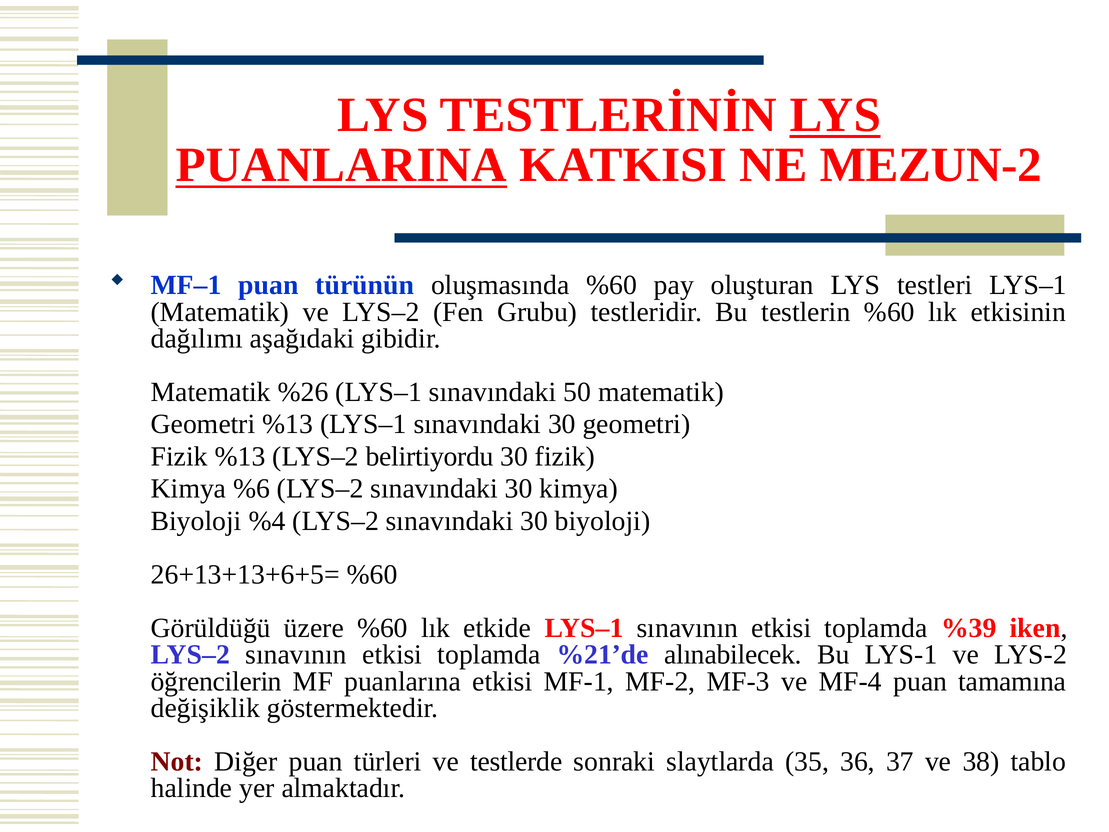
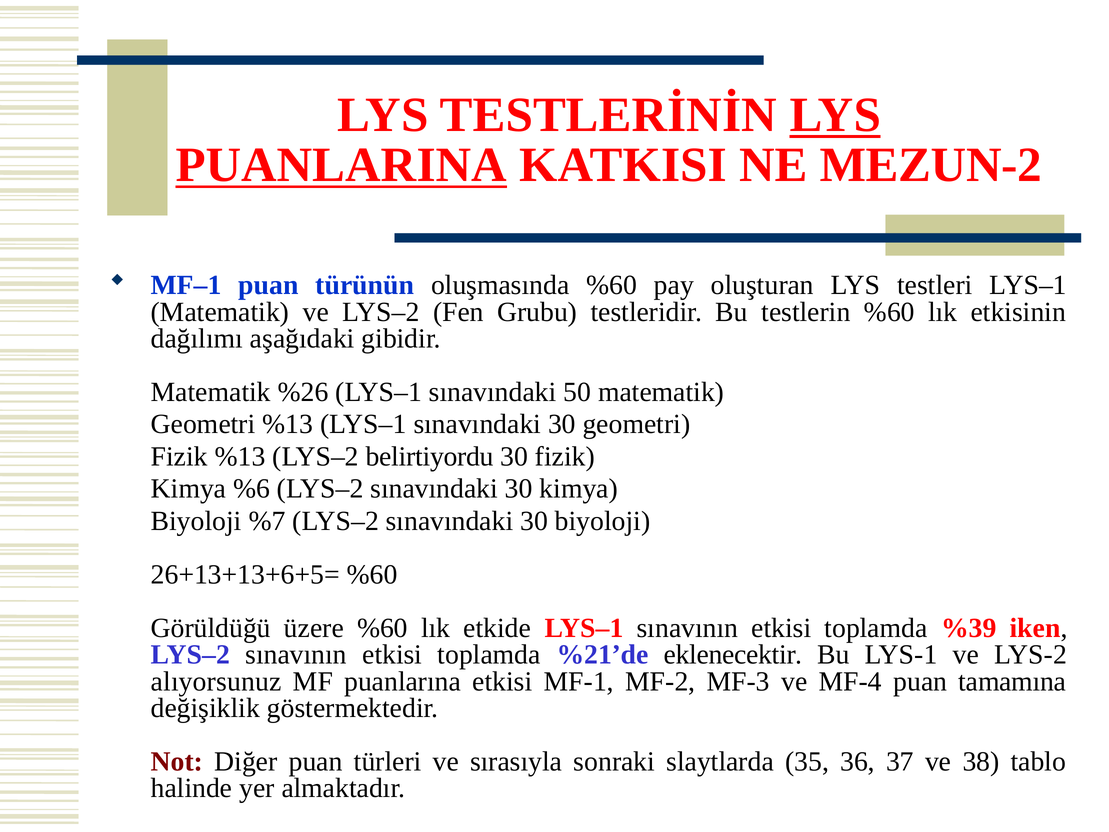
%4: %4 -> %7 (267, 521)
alınabilecek: alınabilecek -> eklenecektir (733, 655)
öğrencilerin: öğrencilerin -> alıyorsunuz (216, 681)
testlerde: testlerde -> sırasıyla (516, 761)
